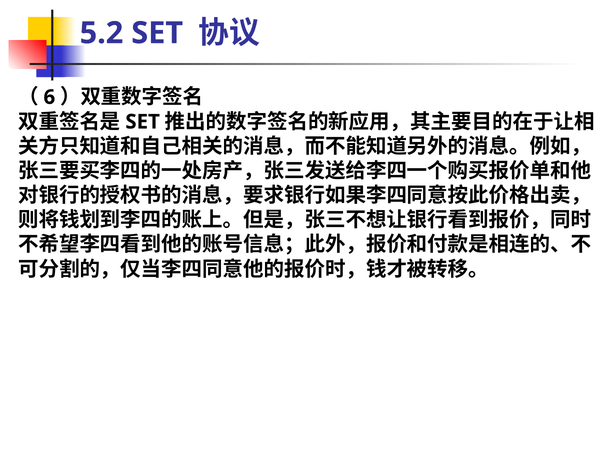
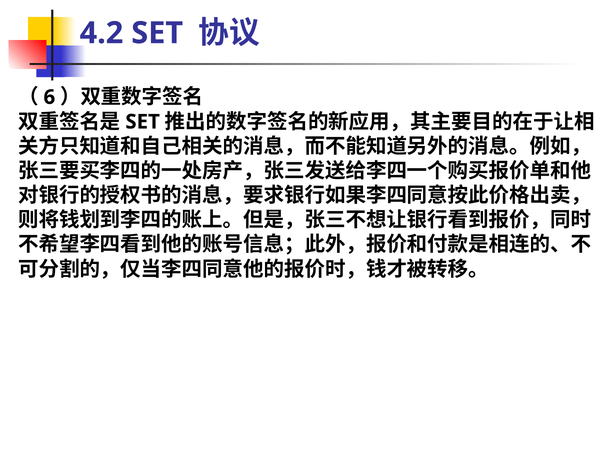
5.2: 5.2 -> 4.2 (101, 33)
